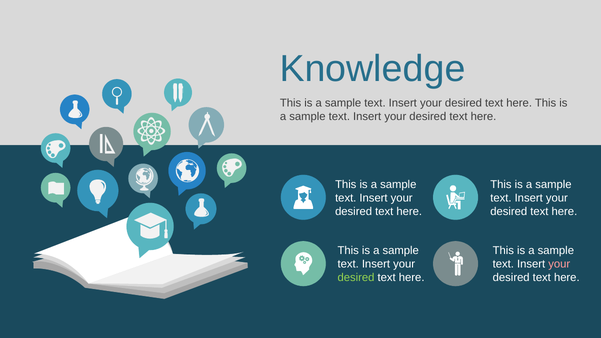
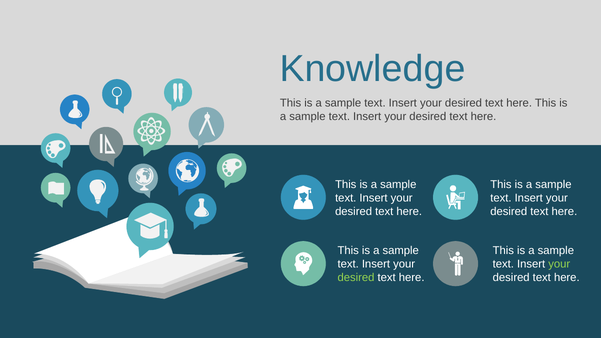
your colour: pink -> light green (559, 264)
